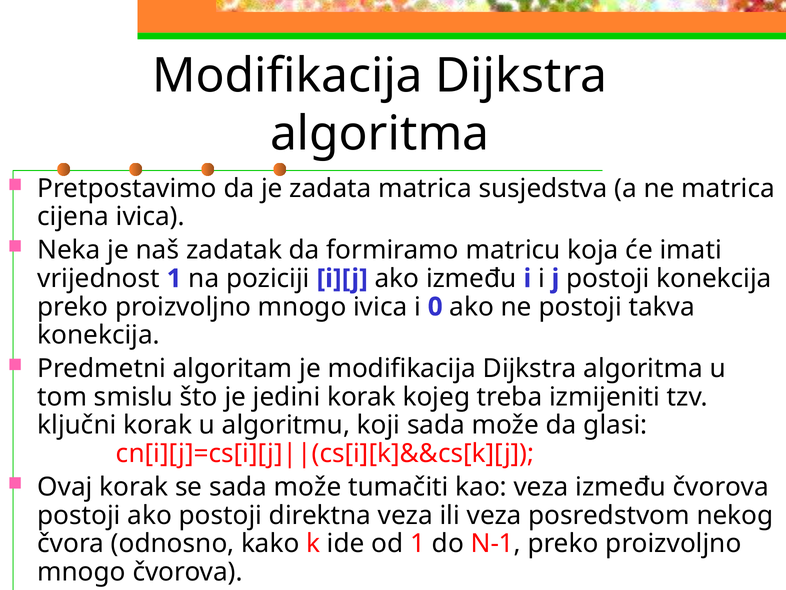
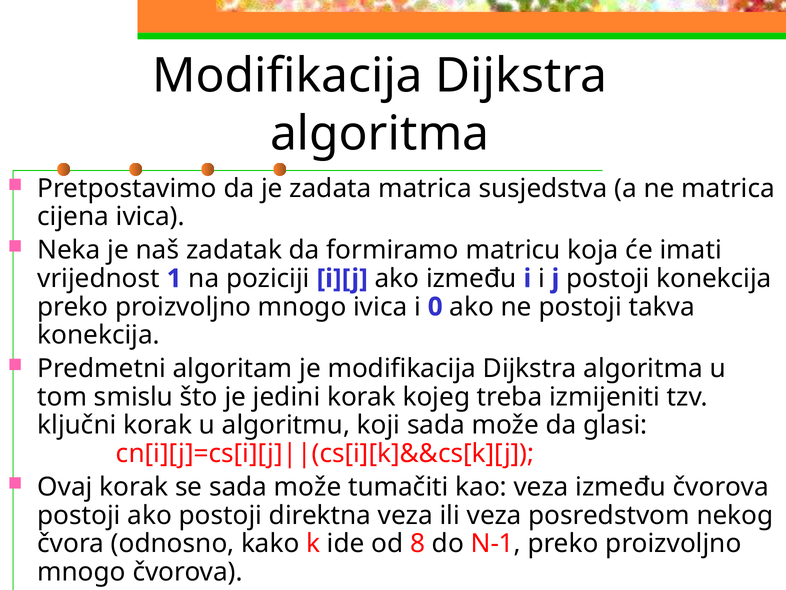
od 1: 1 -> 8 (418, 543)
